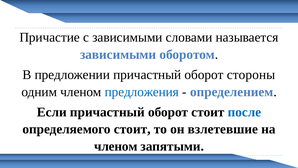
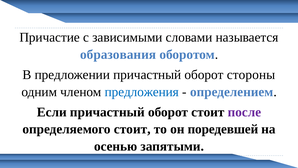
зависимыми: зависимыми -> образования (118, 54)
после colour: blue -> purple (244, 112)
взлетевшие: взлетевшие -> поредевшей (223, 129)
членом: членом -> осенью (116, 146)
